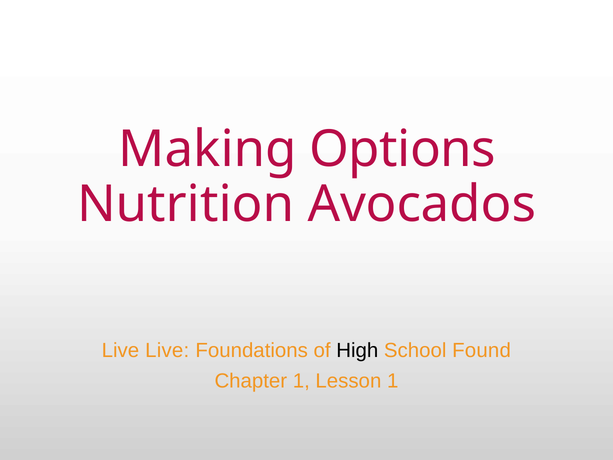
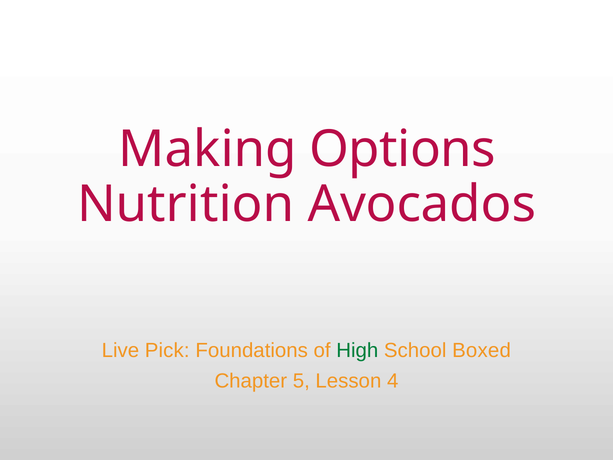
Live Live: Live -> Pick (167, 350)
High colour: black -> green (357, 350)
Found: Found -> Boxed (482, 350)
Chapter 1: 1 -> 5 (301, 381)
Lesson 1: 1 -> 4 (393, 381)
